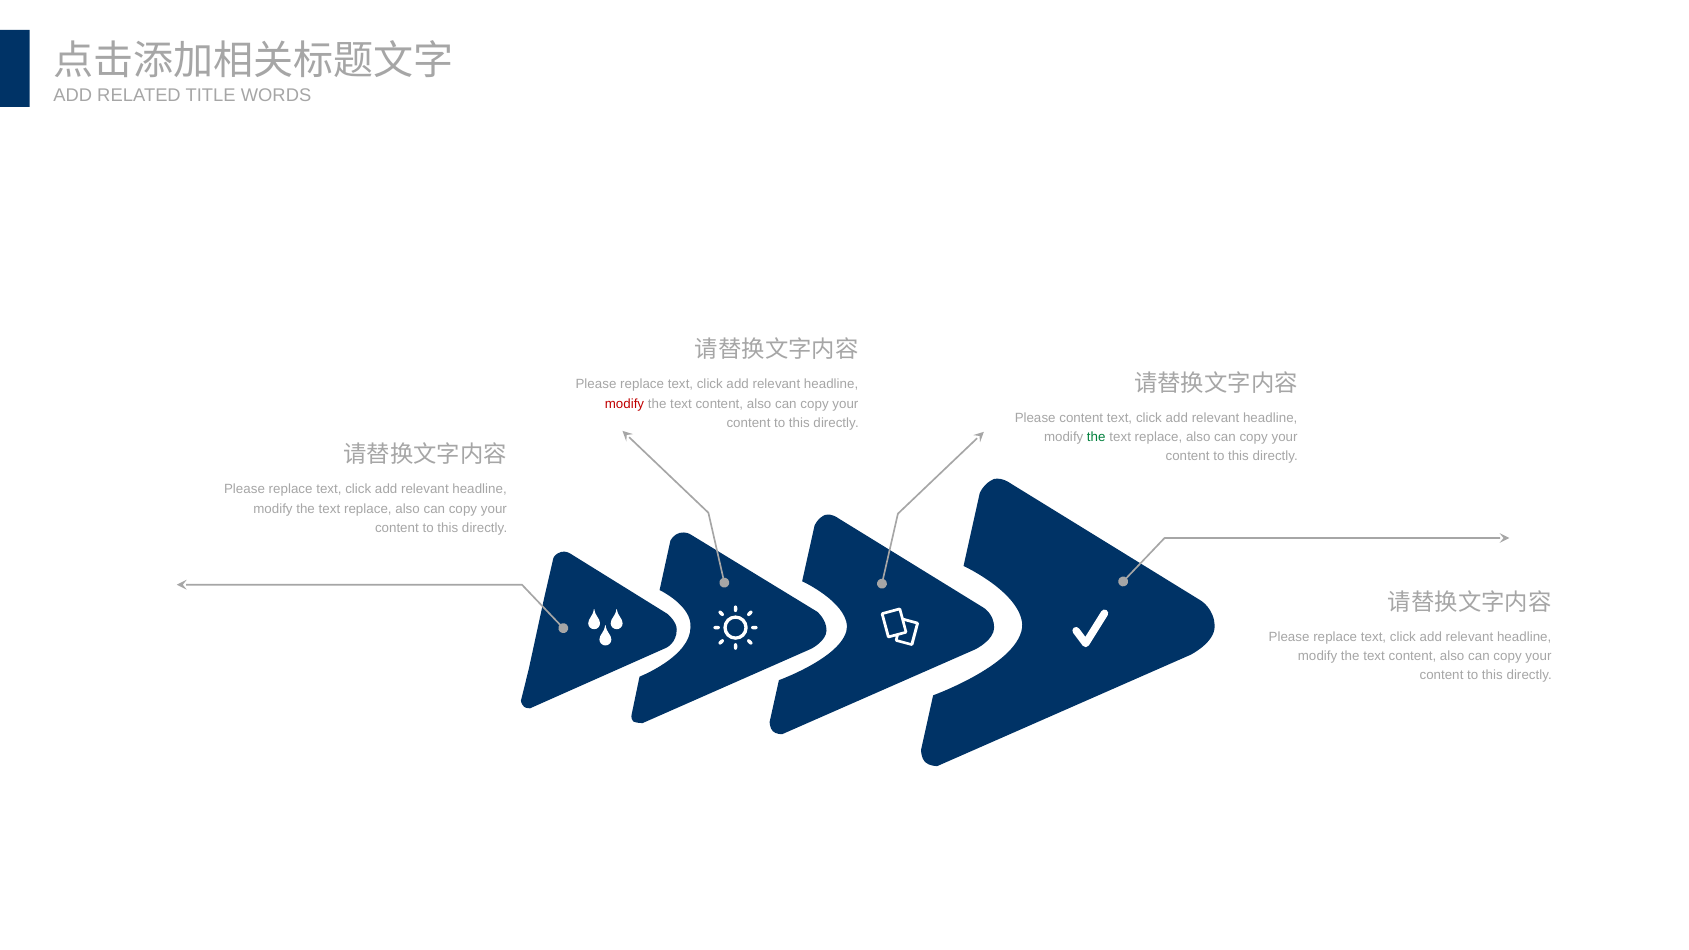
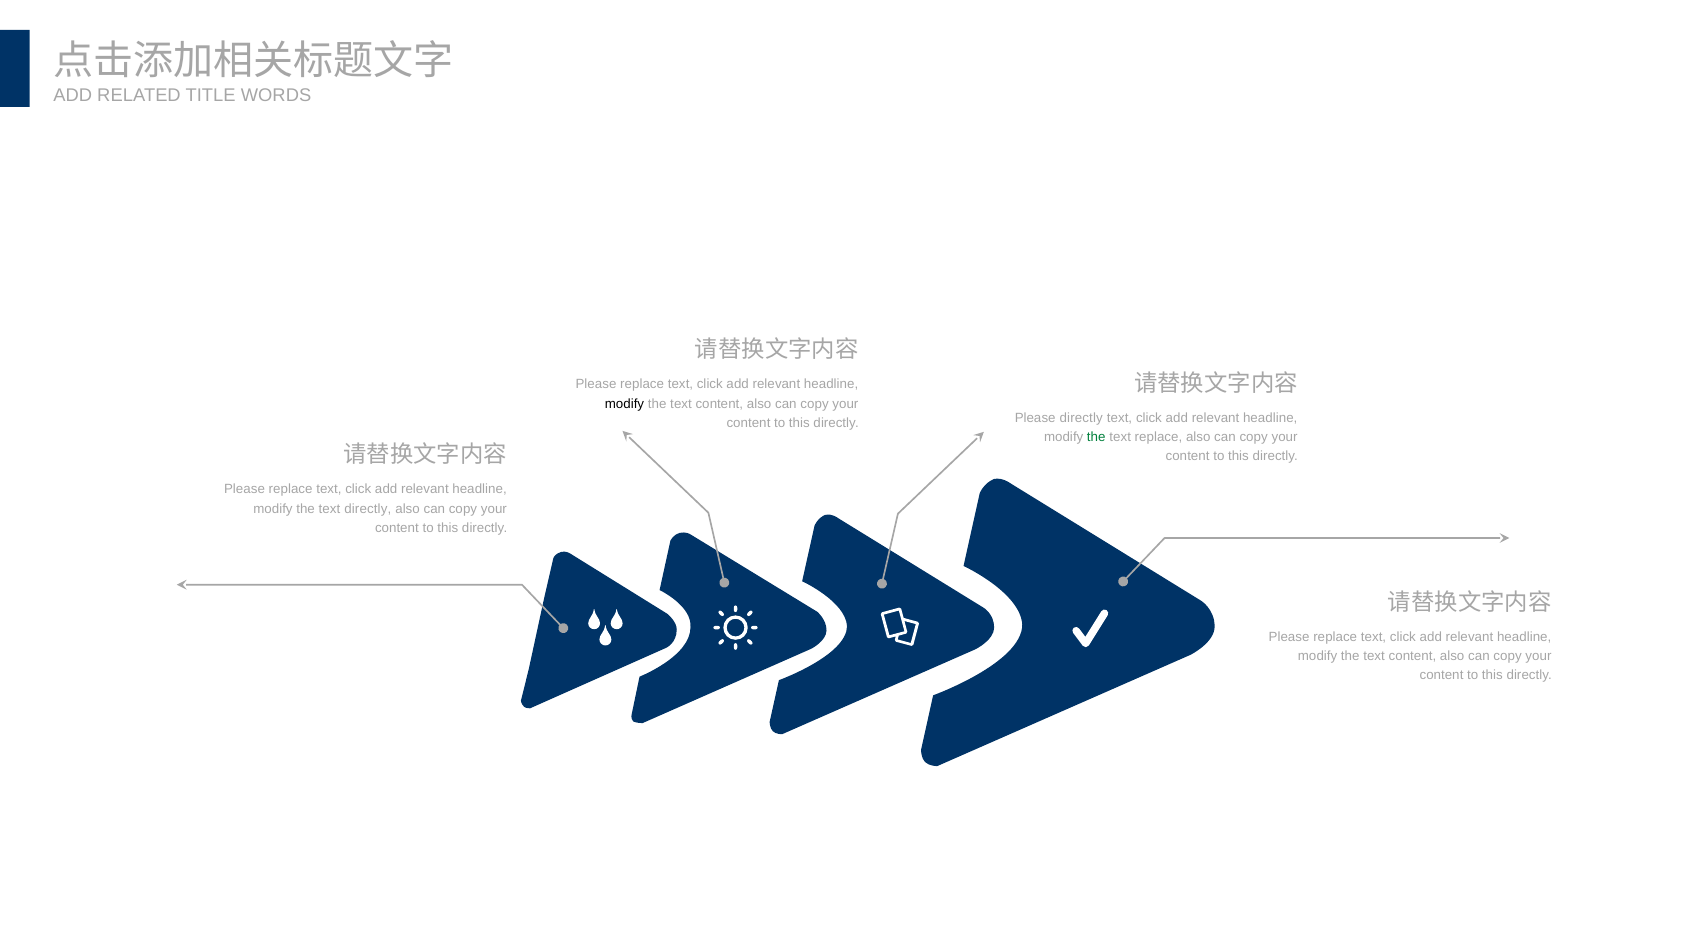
modify colour: red -> black (625, 404)
Please content: content -> directly (1081, 418)
replace: replace -> directly (368, 509)
